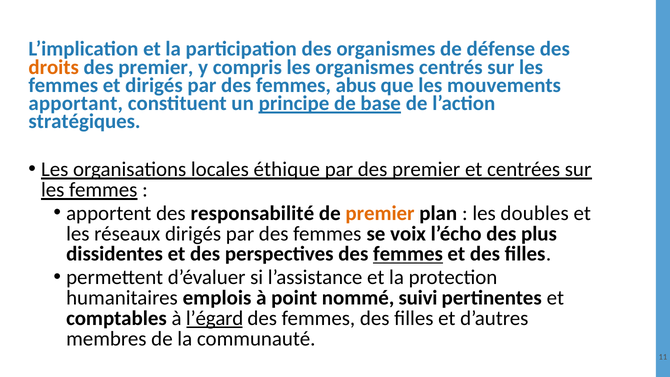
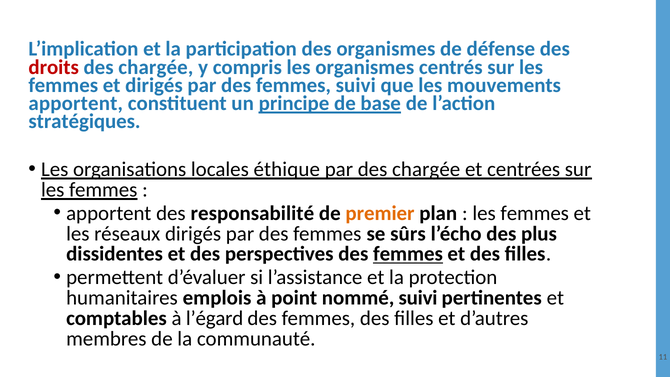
droits colour: orange -> red (54, 67)
premier: premier -> chargée (156, 67)
femmes abus: abus -> suivi (356, 85)
apportant: apportant -> apportent (76, 103)
par des premier: premier -> chargée (426, 169)
doubles: doubles -> femmes (535, 213)
voix: voix -> sûrs (408, 234)
l’égard underline: present -> none (215, 318)
